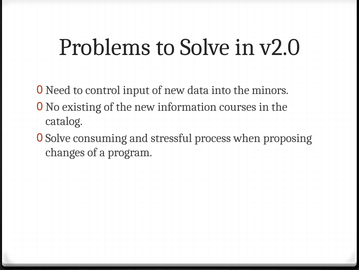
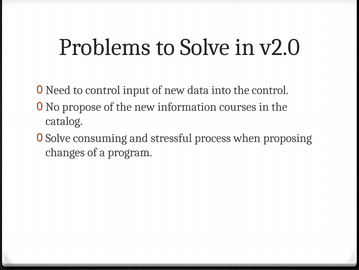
the minors: minors -> control (270, 90)
existing: existing -> propose (82, 107)
